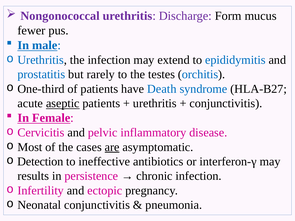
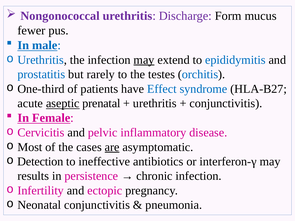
may underline: none -> present (144, 60)
Death: Death -> Effect (162, 89)
aseptic patients: patients -> prenatal (101, 103)
